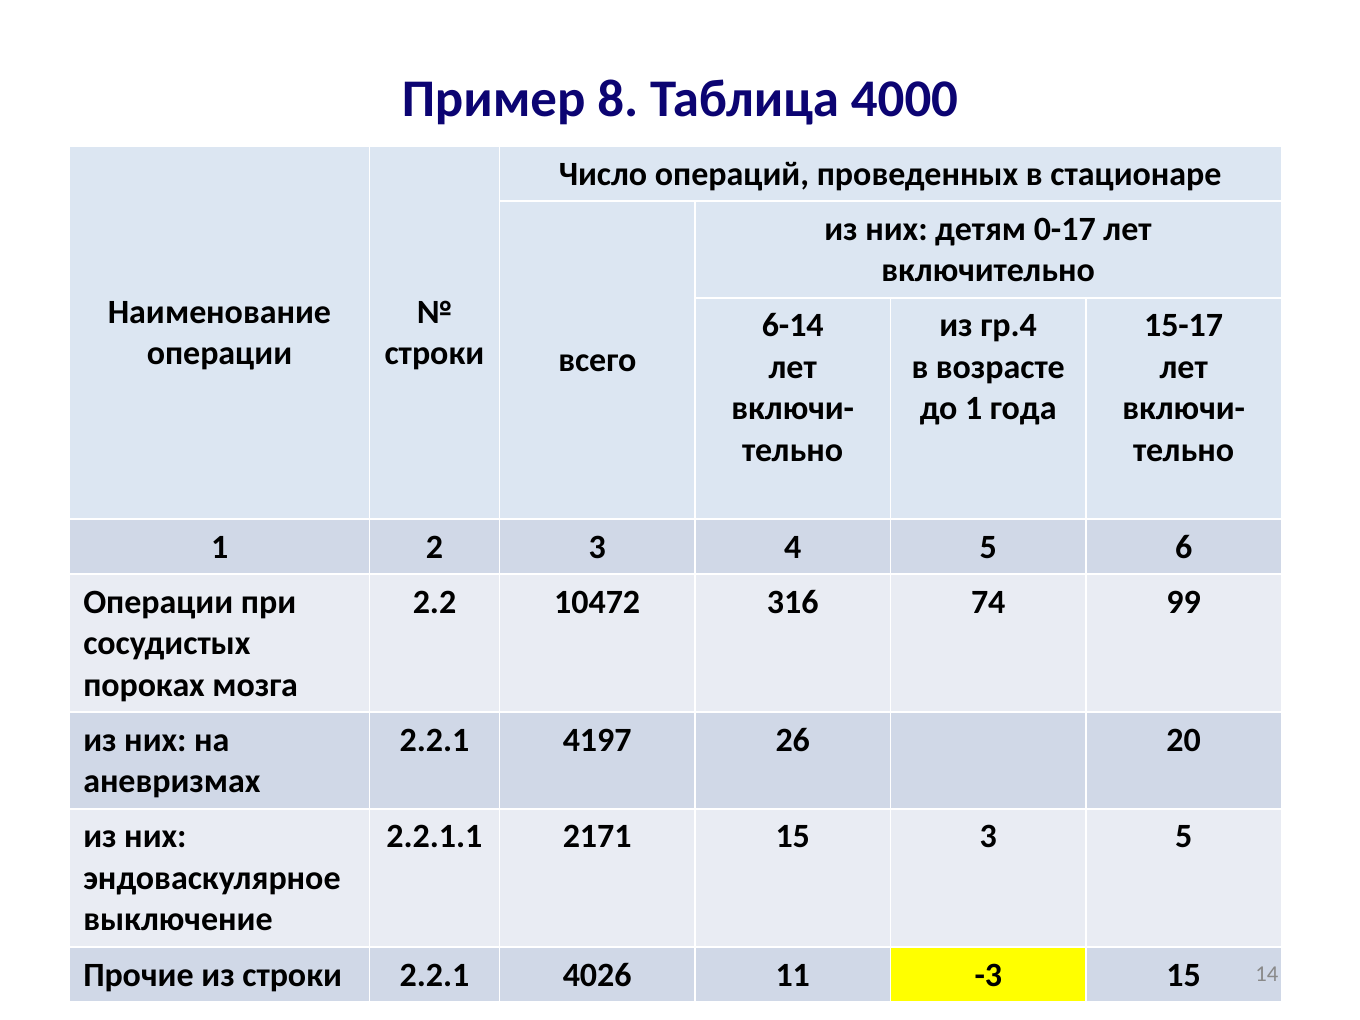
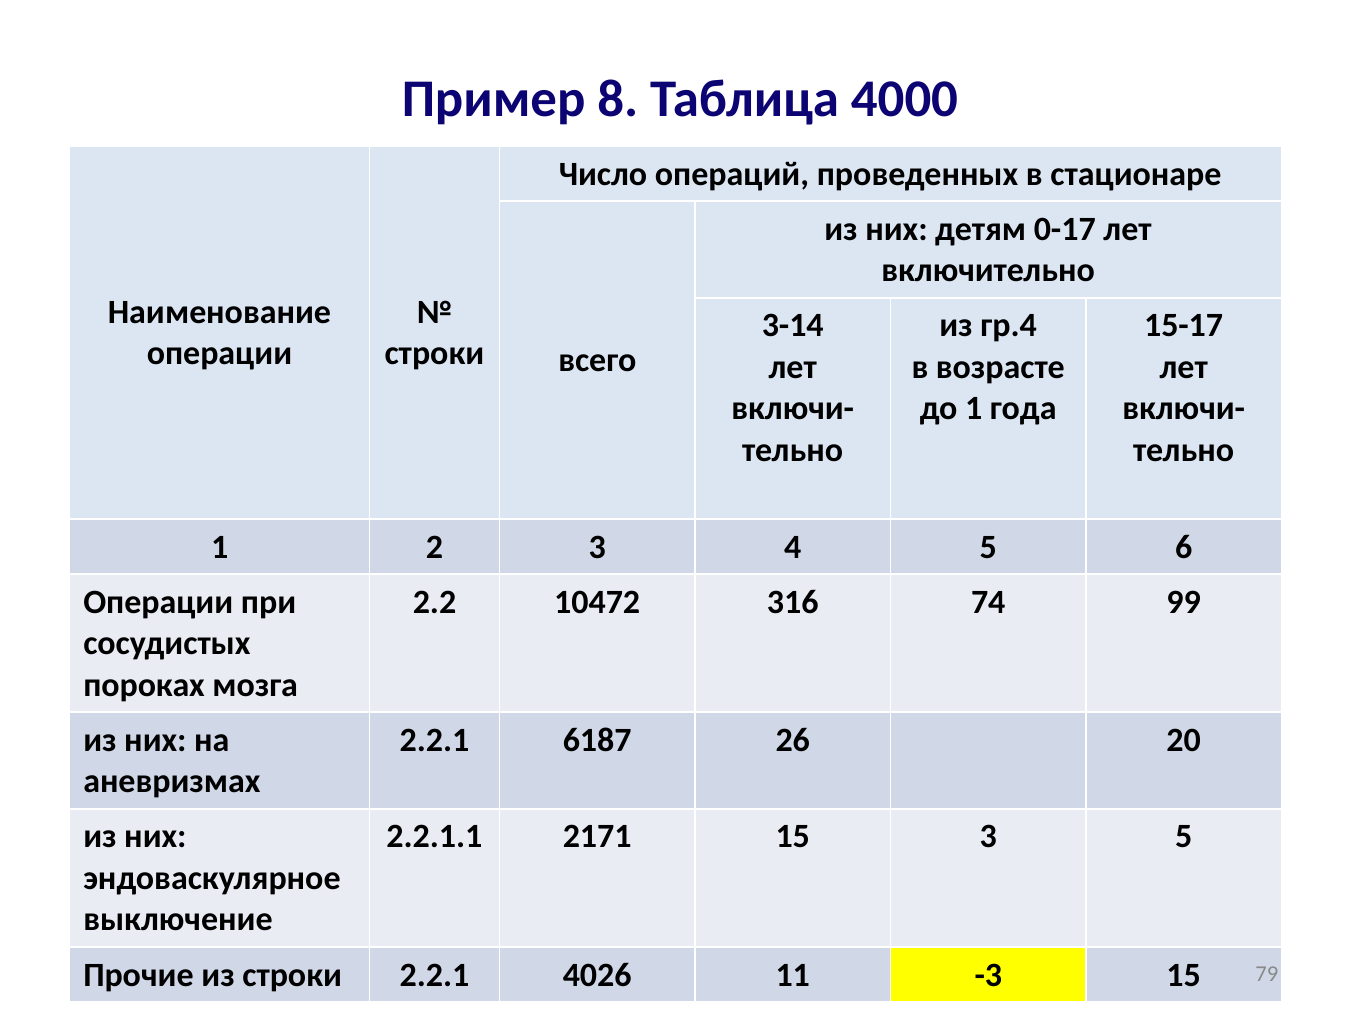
6-14: 6-14 -> 3-14 (793, 326)
4197: 4197 -> 6187 (597, 740)
14: 14 -> 79 (1267, 974)
